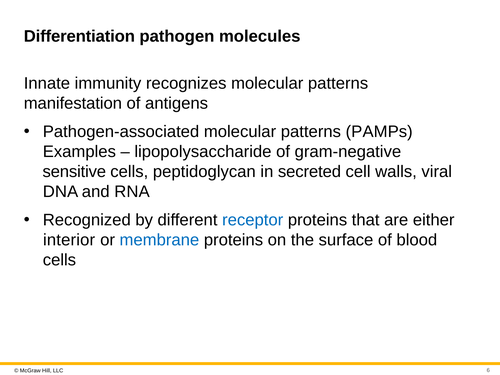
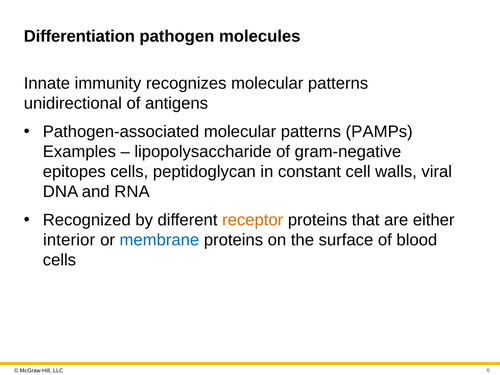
manifestation: manifestation -> unidirectional (73, 103)
sensitive: sensitive -> epitopes (74, 172)
secreted: secreted -> constant (309, 172)
receptor colour: blue -> orange (253, 220)
